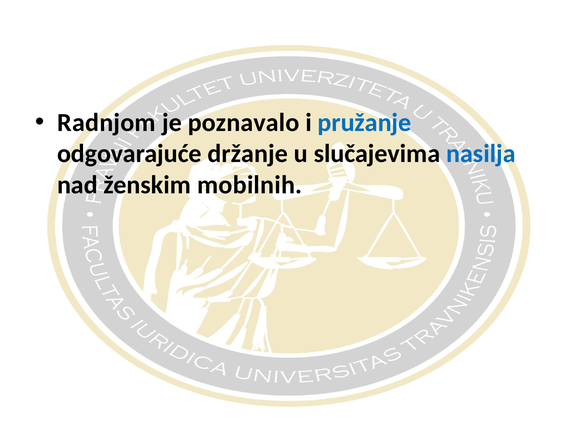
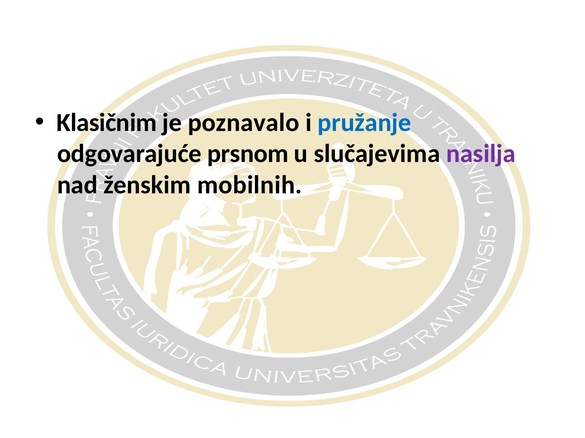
Radnjom: Radnjom -> Klasičnim (107, 123)
držanje: držanje -> prsnom (248, 154)
nasilja colour: blue -> purple (481, 154)
